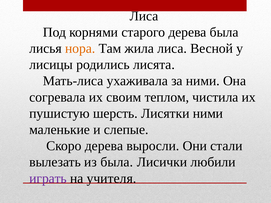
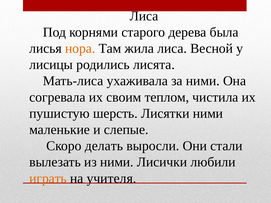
Скоро дерева: дерева -> делать (104, 146)
из была: была -> ними (117, 162)
играть colour: purple -> orange (48, 179)
